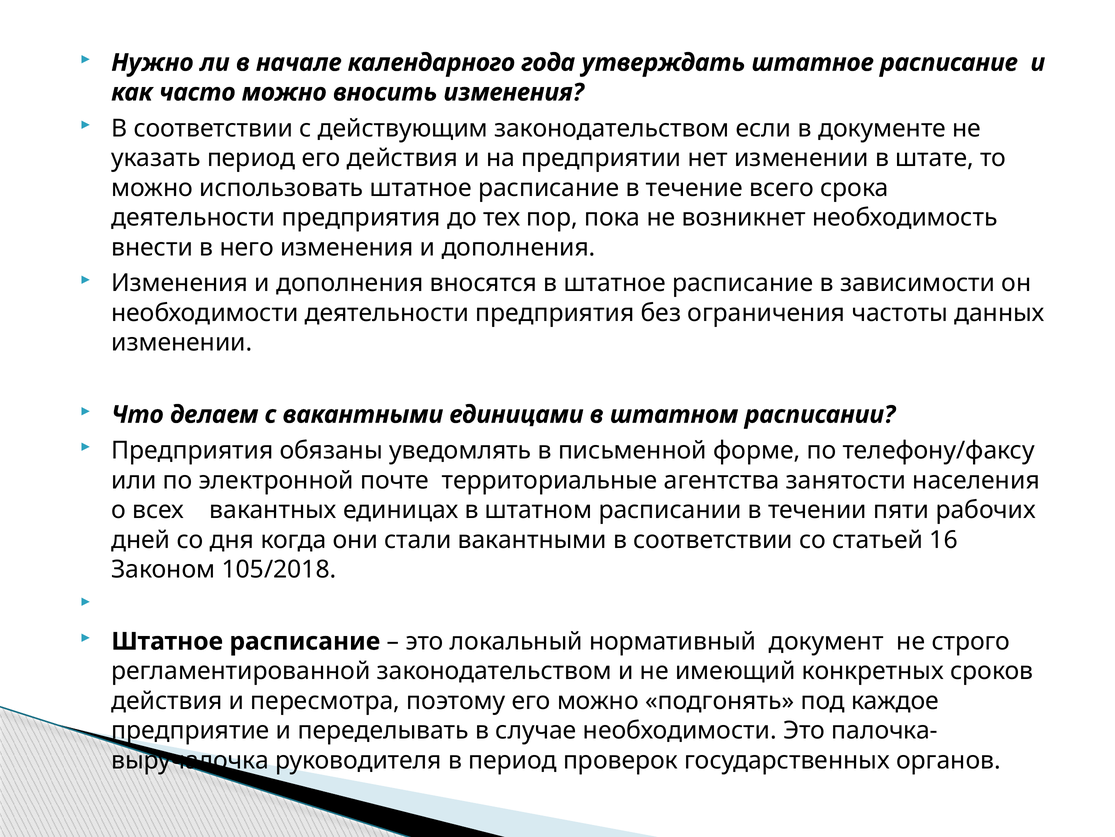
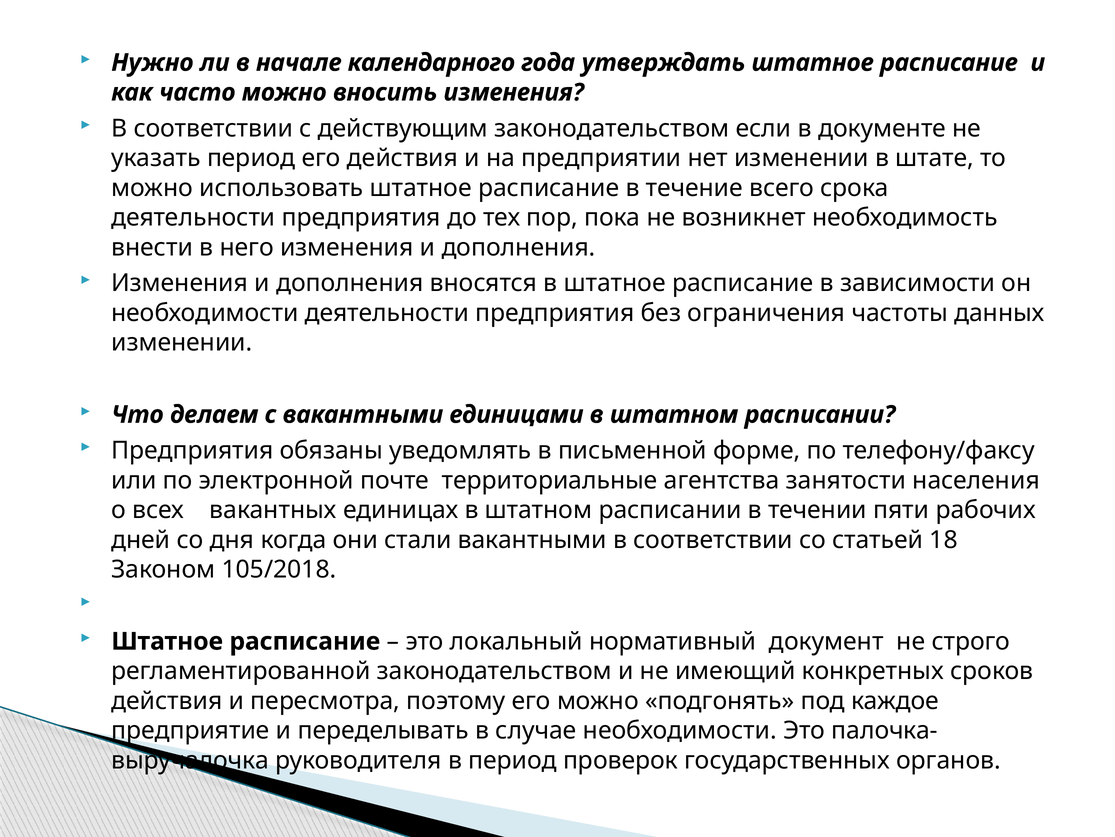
16: 16 -> 18 (944, 539)
